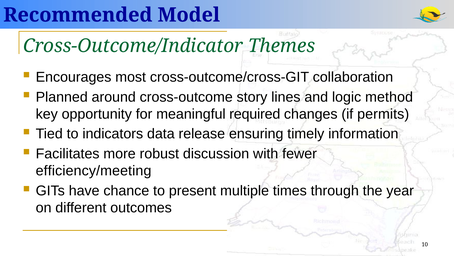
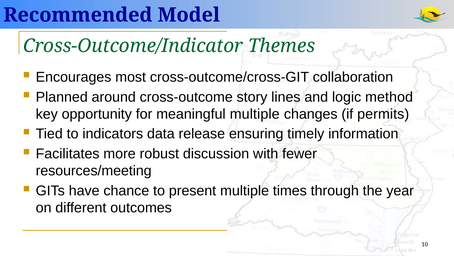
meaningful required: required -> multiple (255, 114)
efficiency/meeting: efficiency/meeting -> resources/meeting (94, 171)
